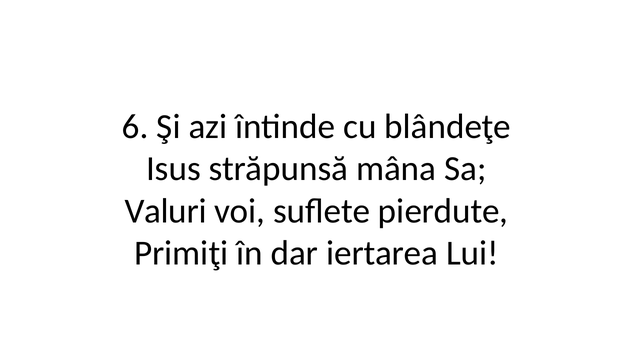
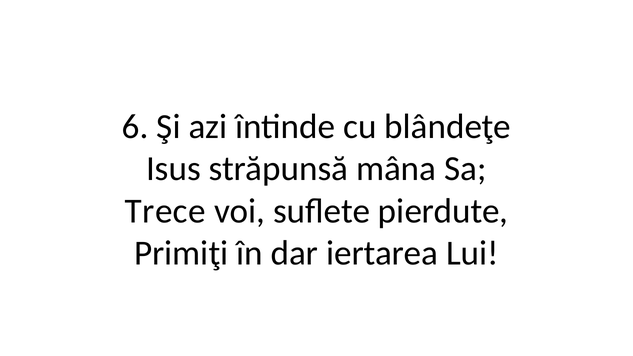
Valuri: Valuri -> Trece (165, 211)
